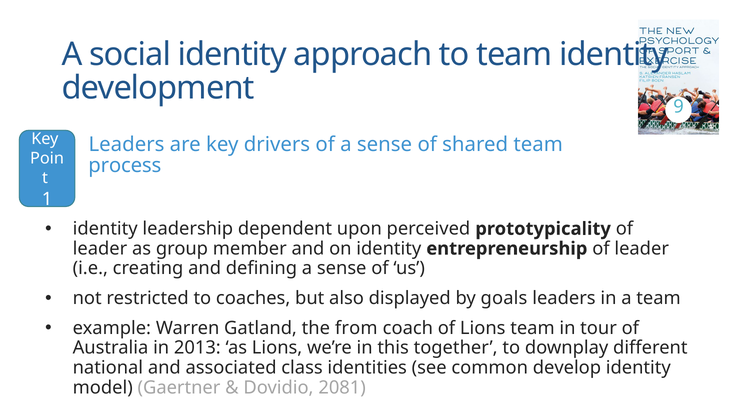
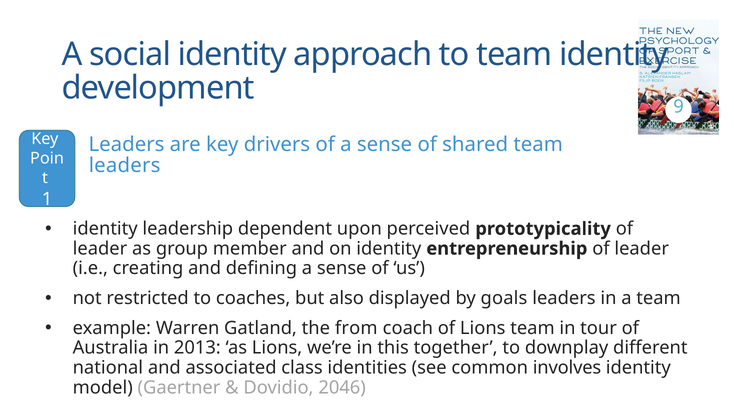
process: process -> leaders (125, 166)
develop: develop -> involves (567, 368)
2081: 2081 -> 2046 (342, 387)
